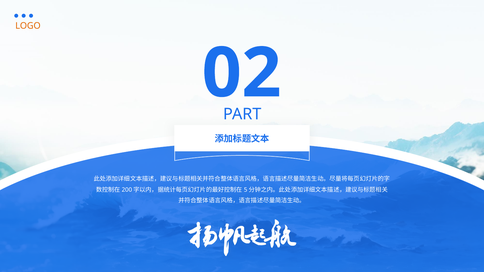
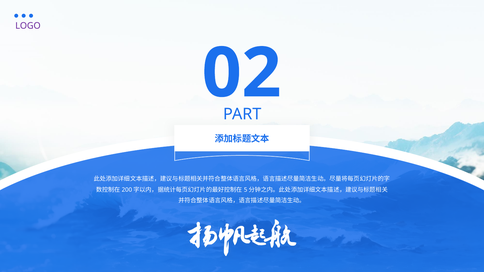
LOGO colour: orange -> purple (28, 26)
